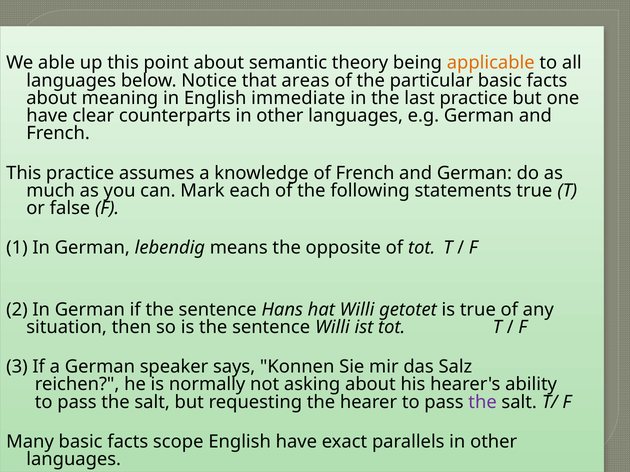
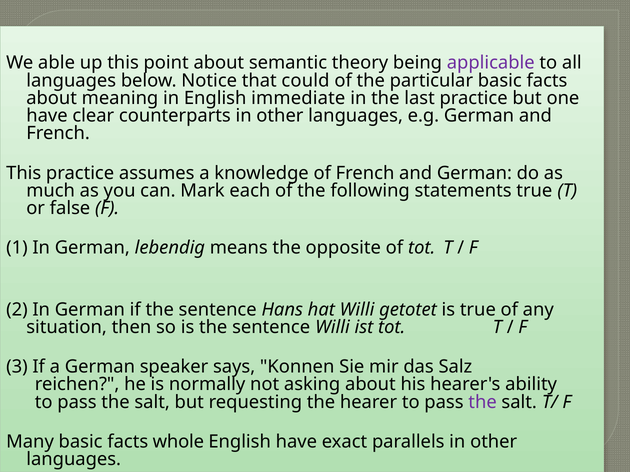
applicable colour: orange -> purple (491, 63)
areas: areas -> could (305, 81)
scope: scope -> whole (178, 442)
